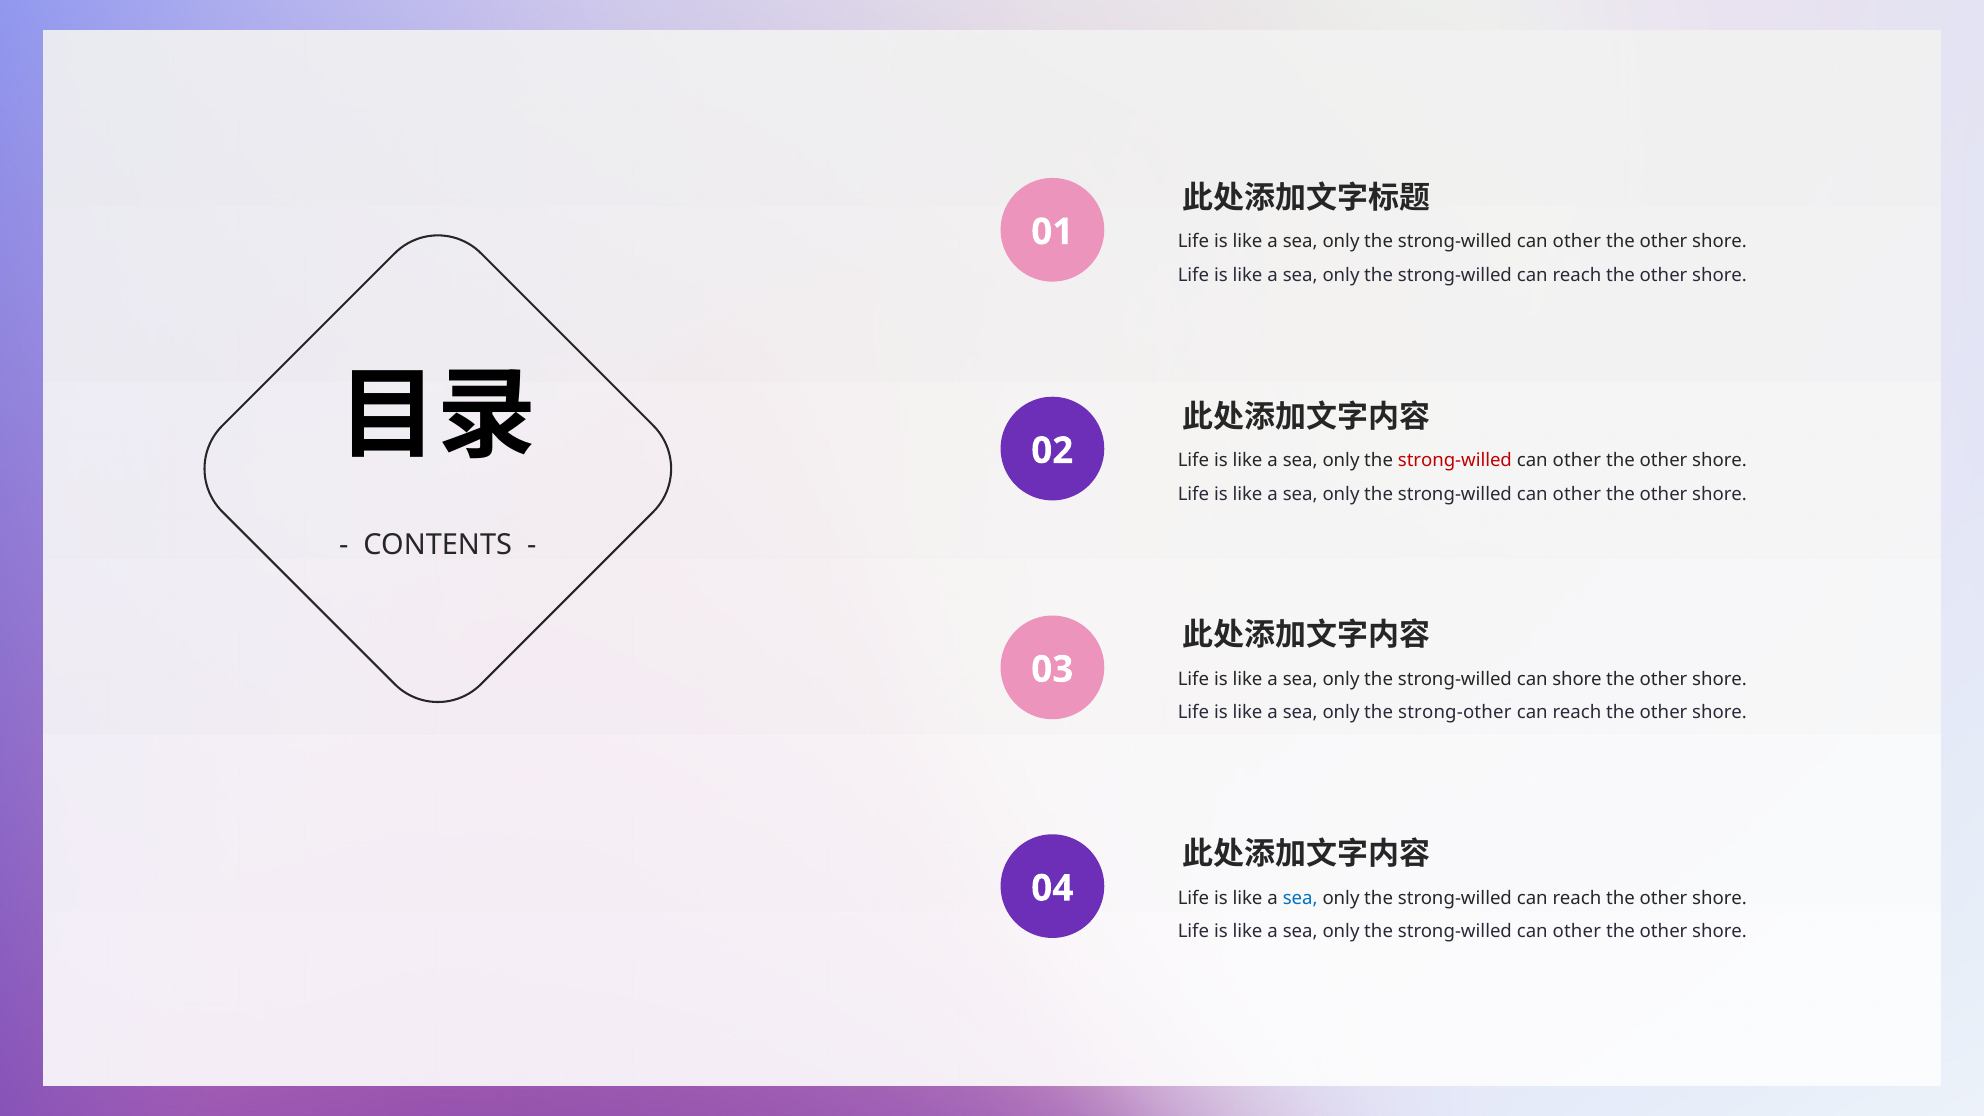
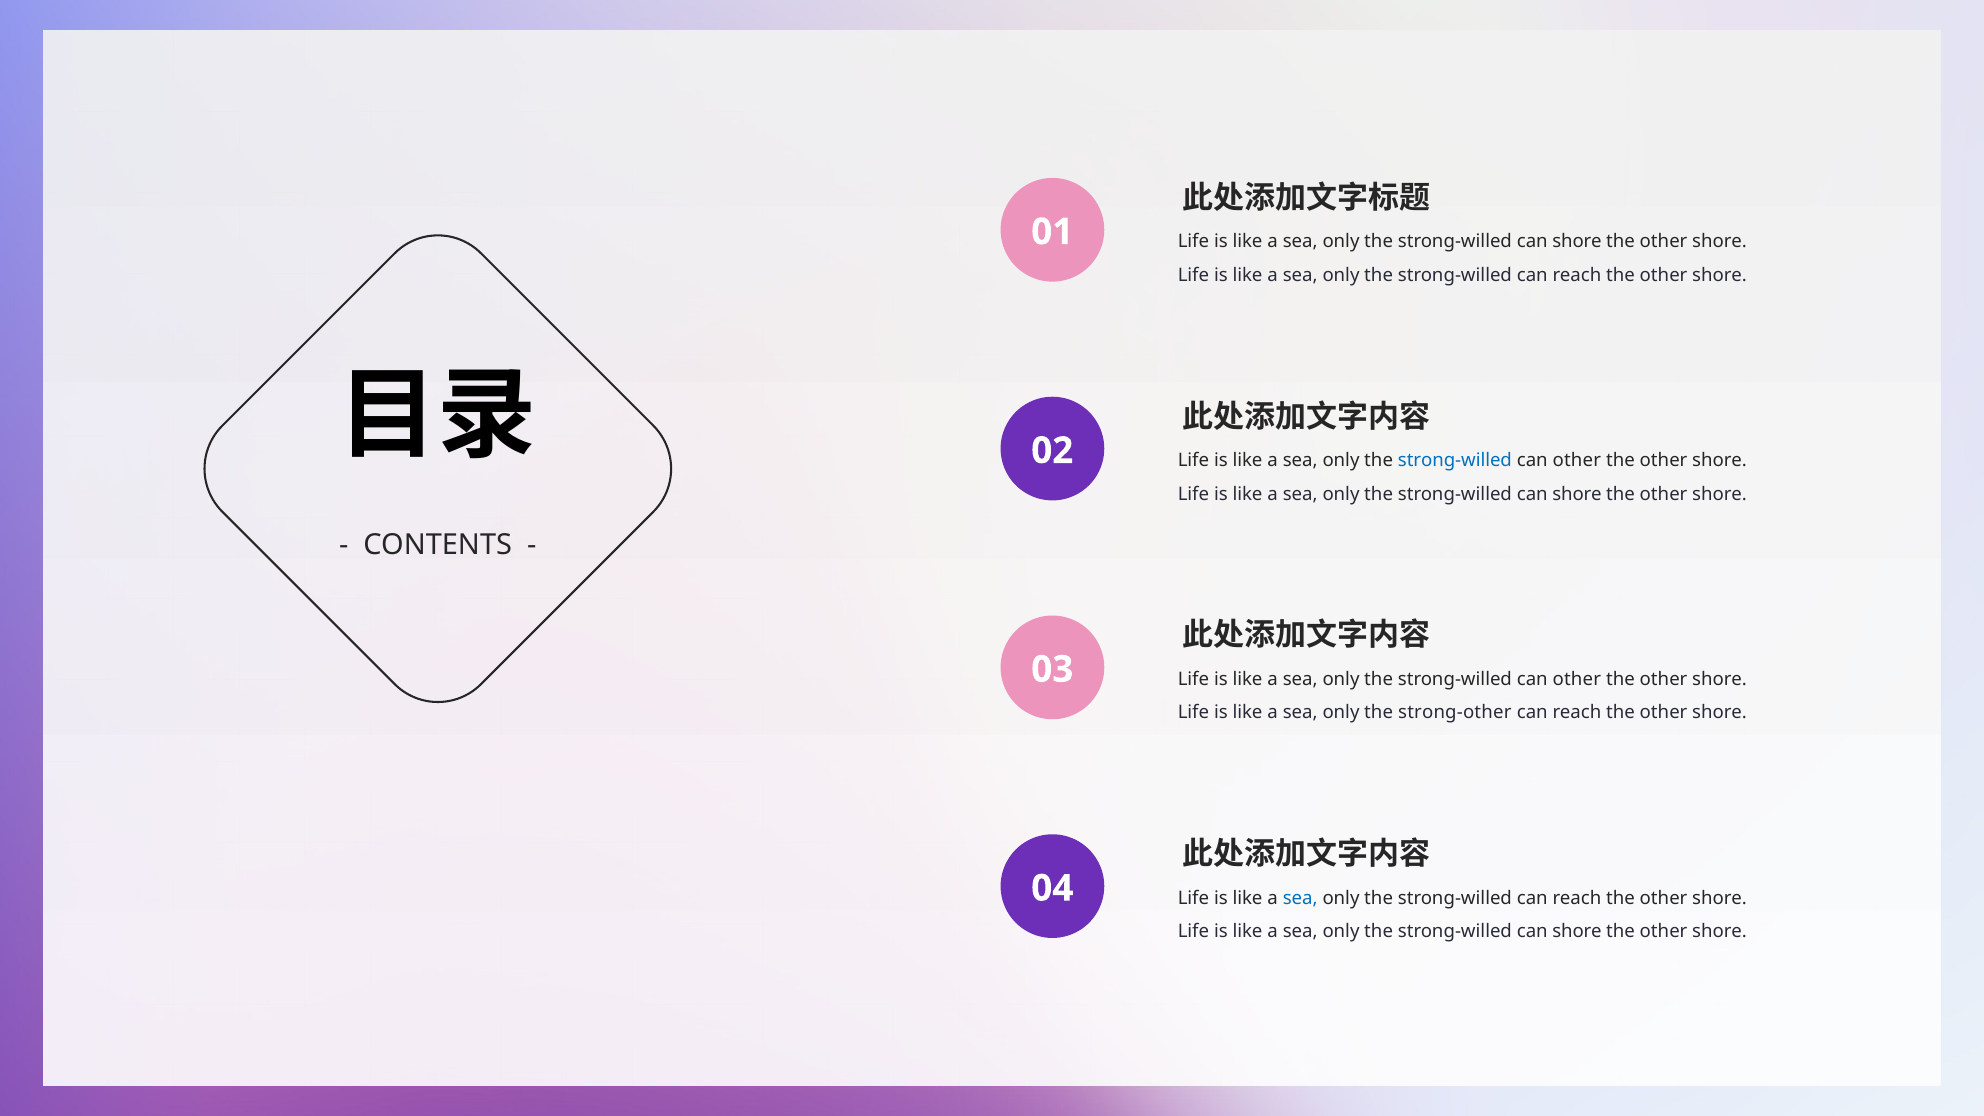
other: other -> shore (1577, 241)
strong-willed colour: red -> blue (1455, 460)
other: other -> shore (1577, 494)
shore: shore -> other (1577, 679)
other: other -> shore (1577, 931)
